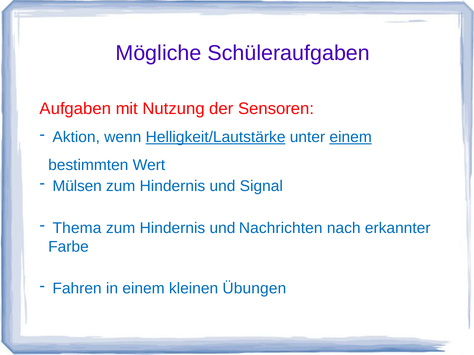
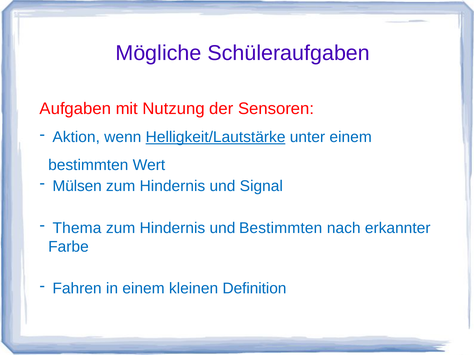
einem underline: present -> none (351, 137)
und Nachrichten: Nachrichten -> Bestimmten (281, 228)
Übungen: Übungen -> Definition (254, 289)
